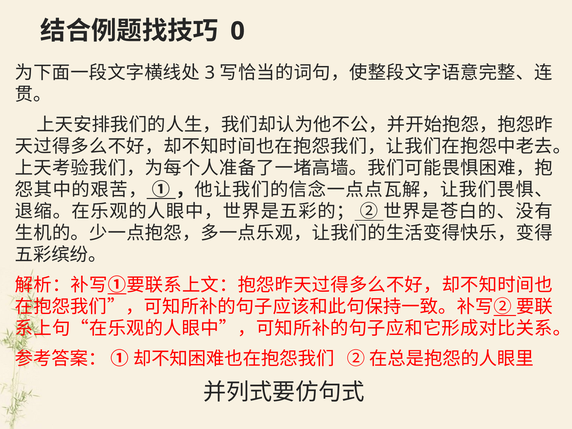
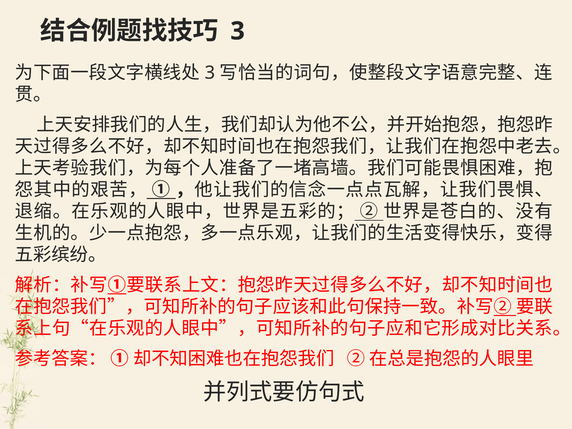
0: 0 -> 3 (238, 31)
